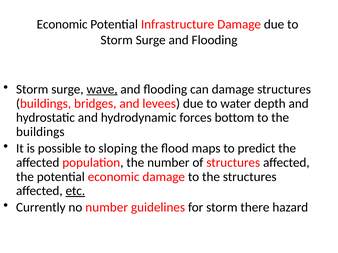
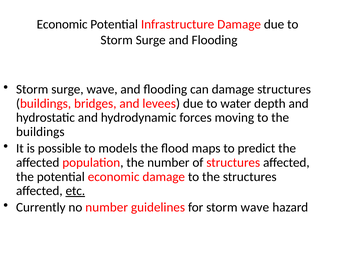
wave underline: present -> none (102, 89)
bottom: bottom -> moving (234, 118)
sloping: sloping -> models (118, 149)
storm there: there -> wave (255, 208)
